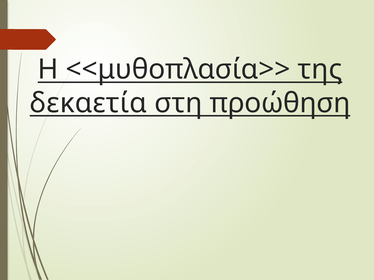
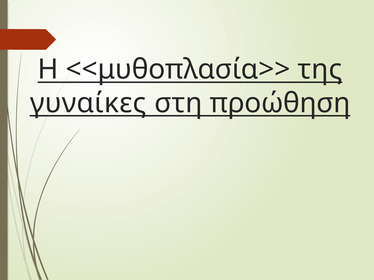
δεκαετία: δεκαετία -> γυναίκες (88, 103)
